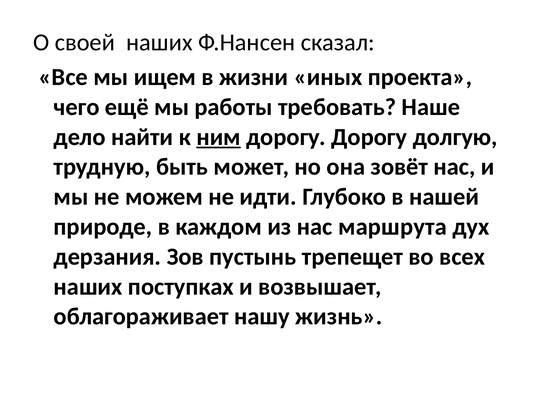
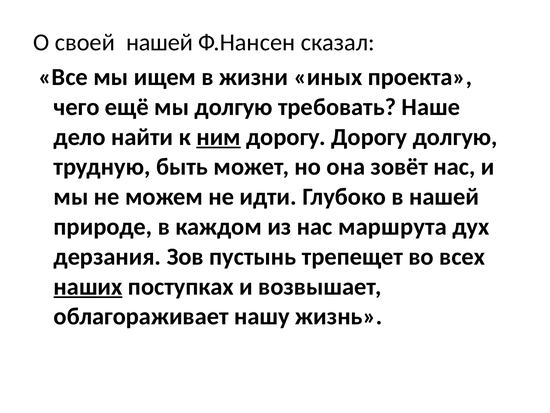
своей наших: наших -> нашей (159, 42)
мы работы: работы -> долгую (234, 107)
наших underline: none -> present (88, 286)
